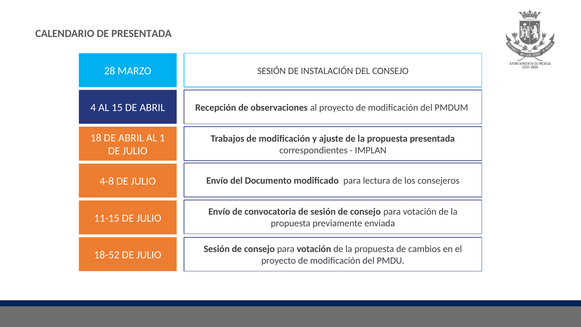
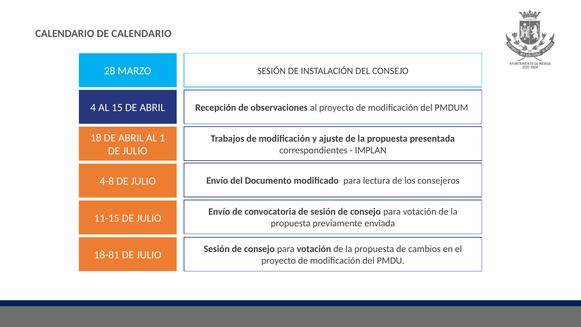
DE PRESENTADA: PRESENTADA -> CALENDARIO (141, 34)
18-52: 18-52 -> 18-81 (107, 255)
